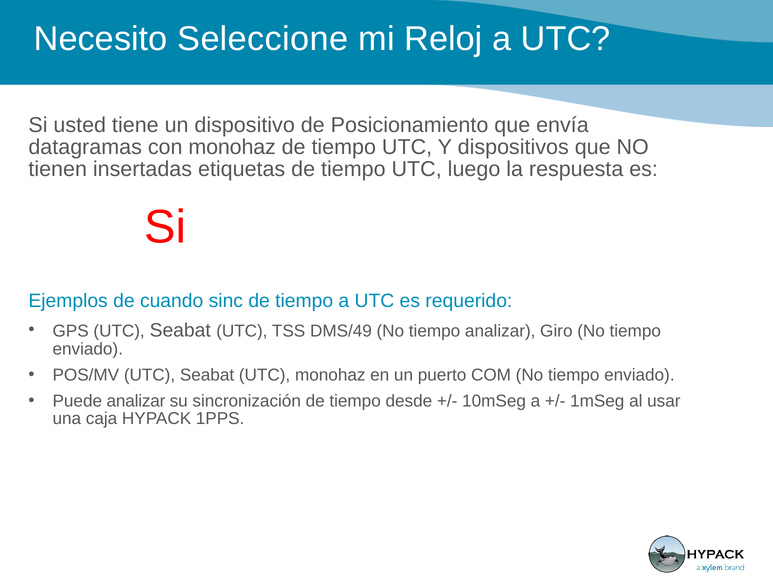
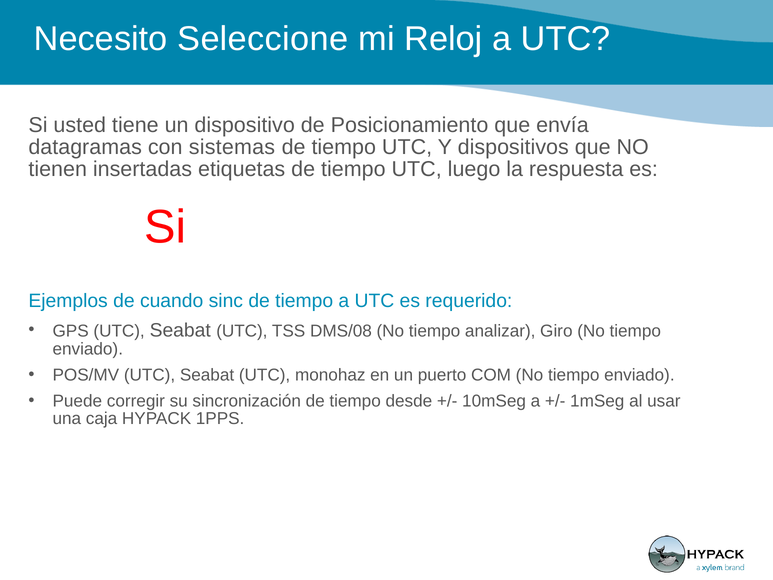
con monohaz: monohaz -> sistemas (232, 147)
DMS/49: DMS/49 -> DMS/08 (341, 331)
Puede analizar: analizar -> corregir (136, 401)
